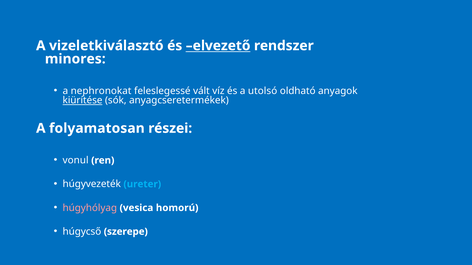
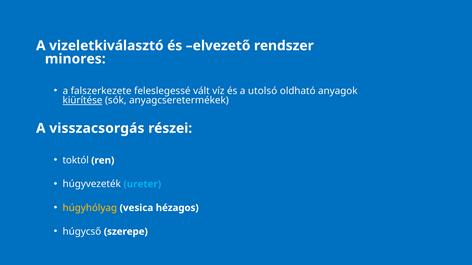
elvezető underline: present -> none (218, 46)
nephronokat: nephronokat -> falszerkezete (101, 91)
folyamatosan: folyamatosan -> visszacsorgás (97, 129)
vonul: vonul -> toktól (76, 161)
húgyhólyag colour: pink -> yellow (90, 208)
homorú: homorú -> hézagos (177, 208)
